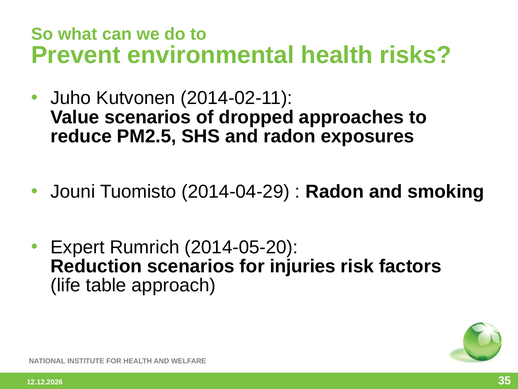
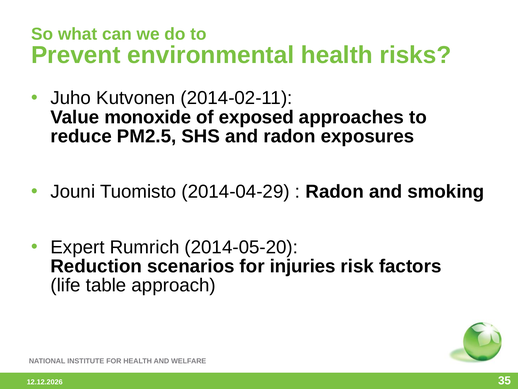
Value scenarios: scenarios -> monoxide (148, 117)
dropped: dropped -> exposed (256, 117)
